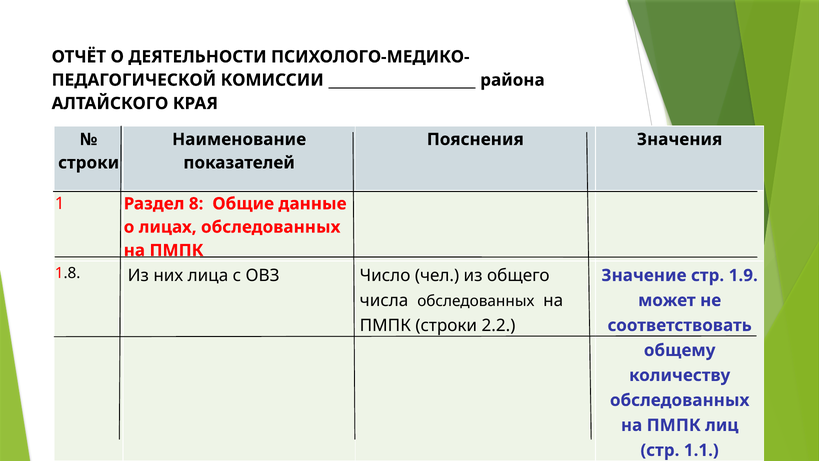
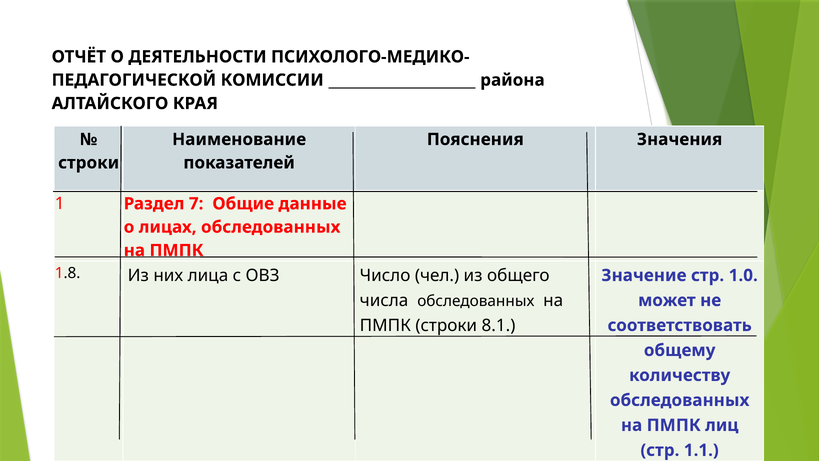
8: 8 -> 7 (196, 204)
1.9: 1.9 -> 1.0 (743, 275)
2.2: 2.2 -> 8.1 (498, 325)
